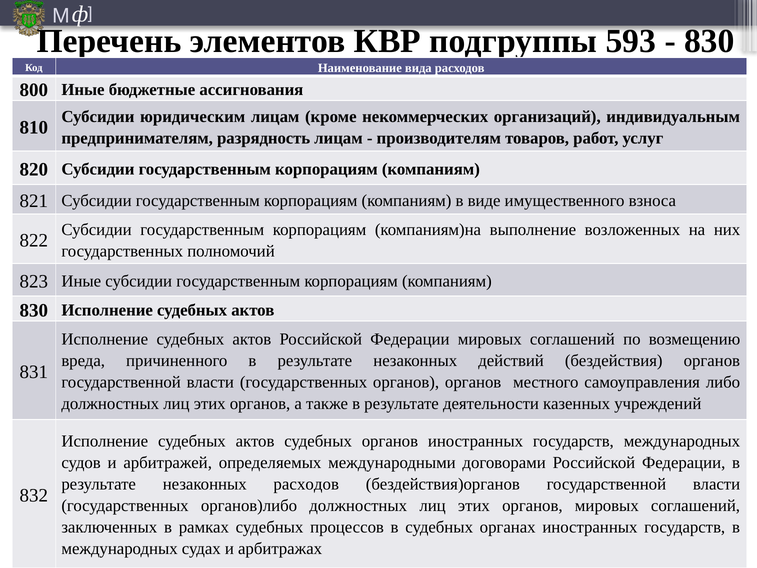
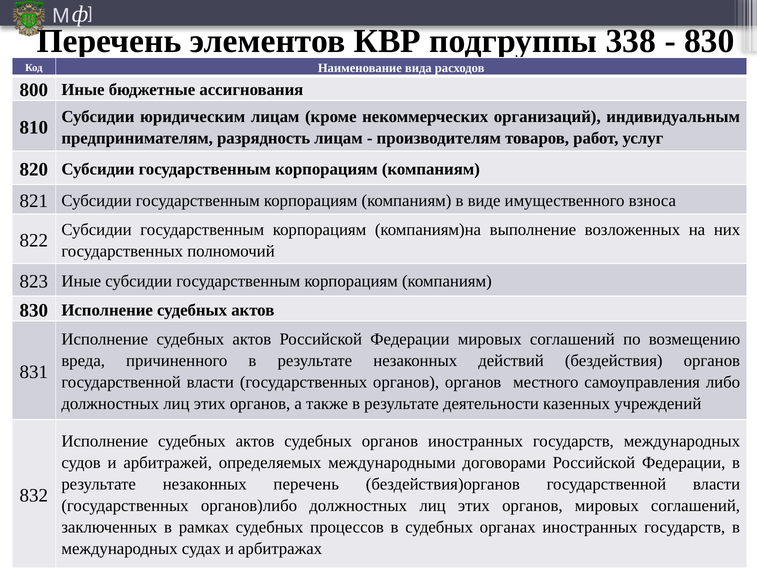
593: 593 -> 338 (631, 41)
незаконных расходов: расходов -> перечень (306, 484)
